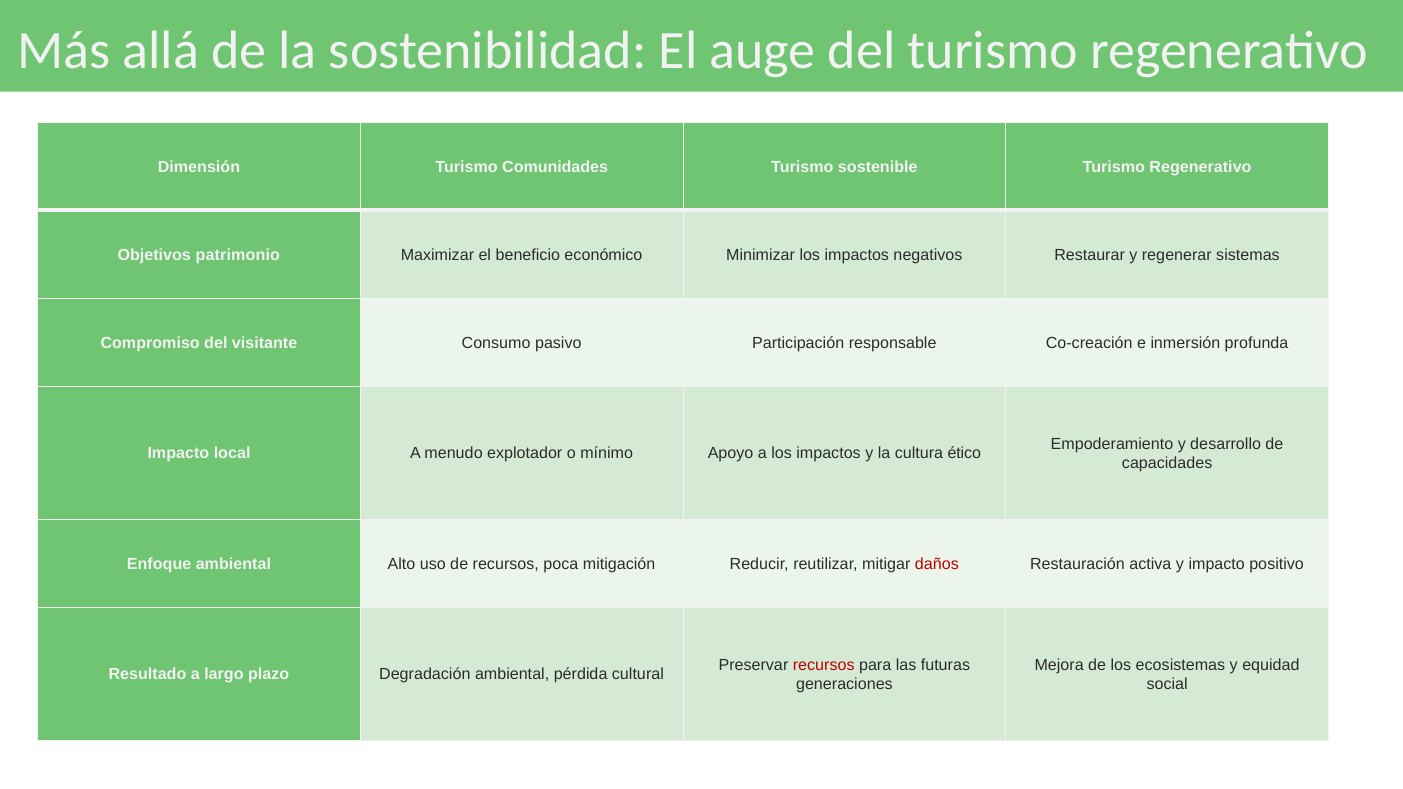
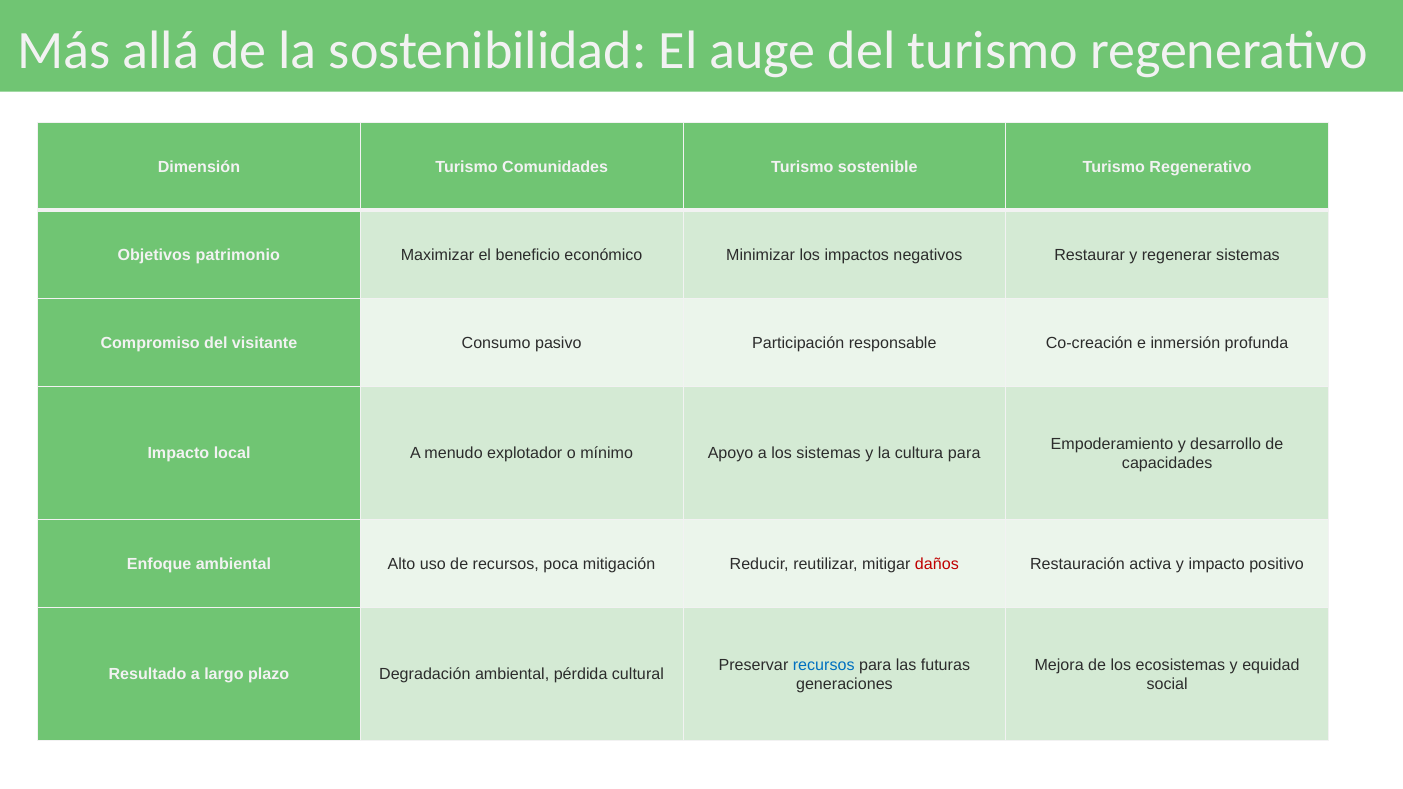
a los impactos: impactos -> sistemas (828, 454)
cultura ético: ético -> para (964, 454)
recursos colour: red -> blue (824, 665)
